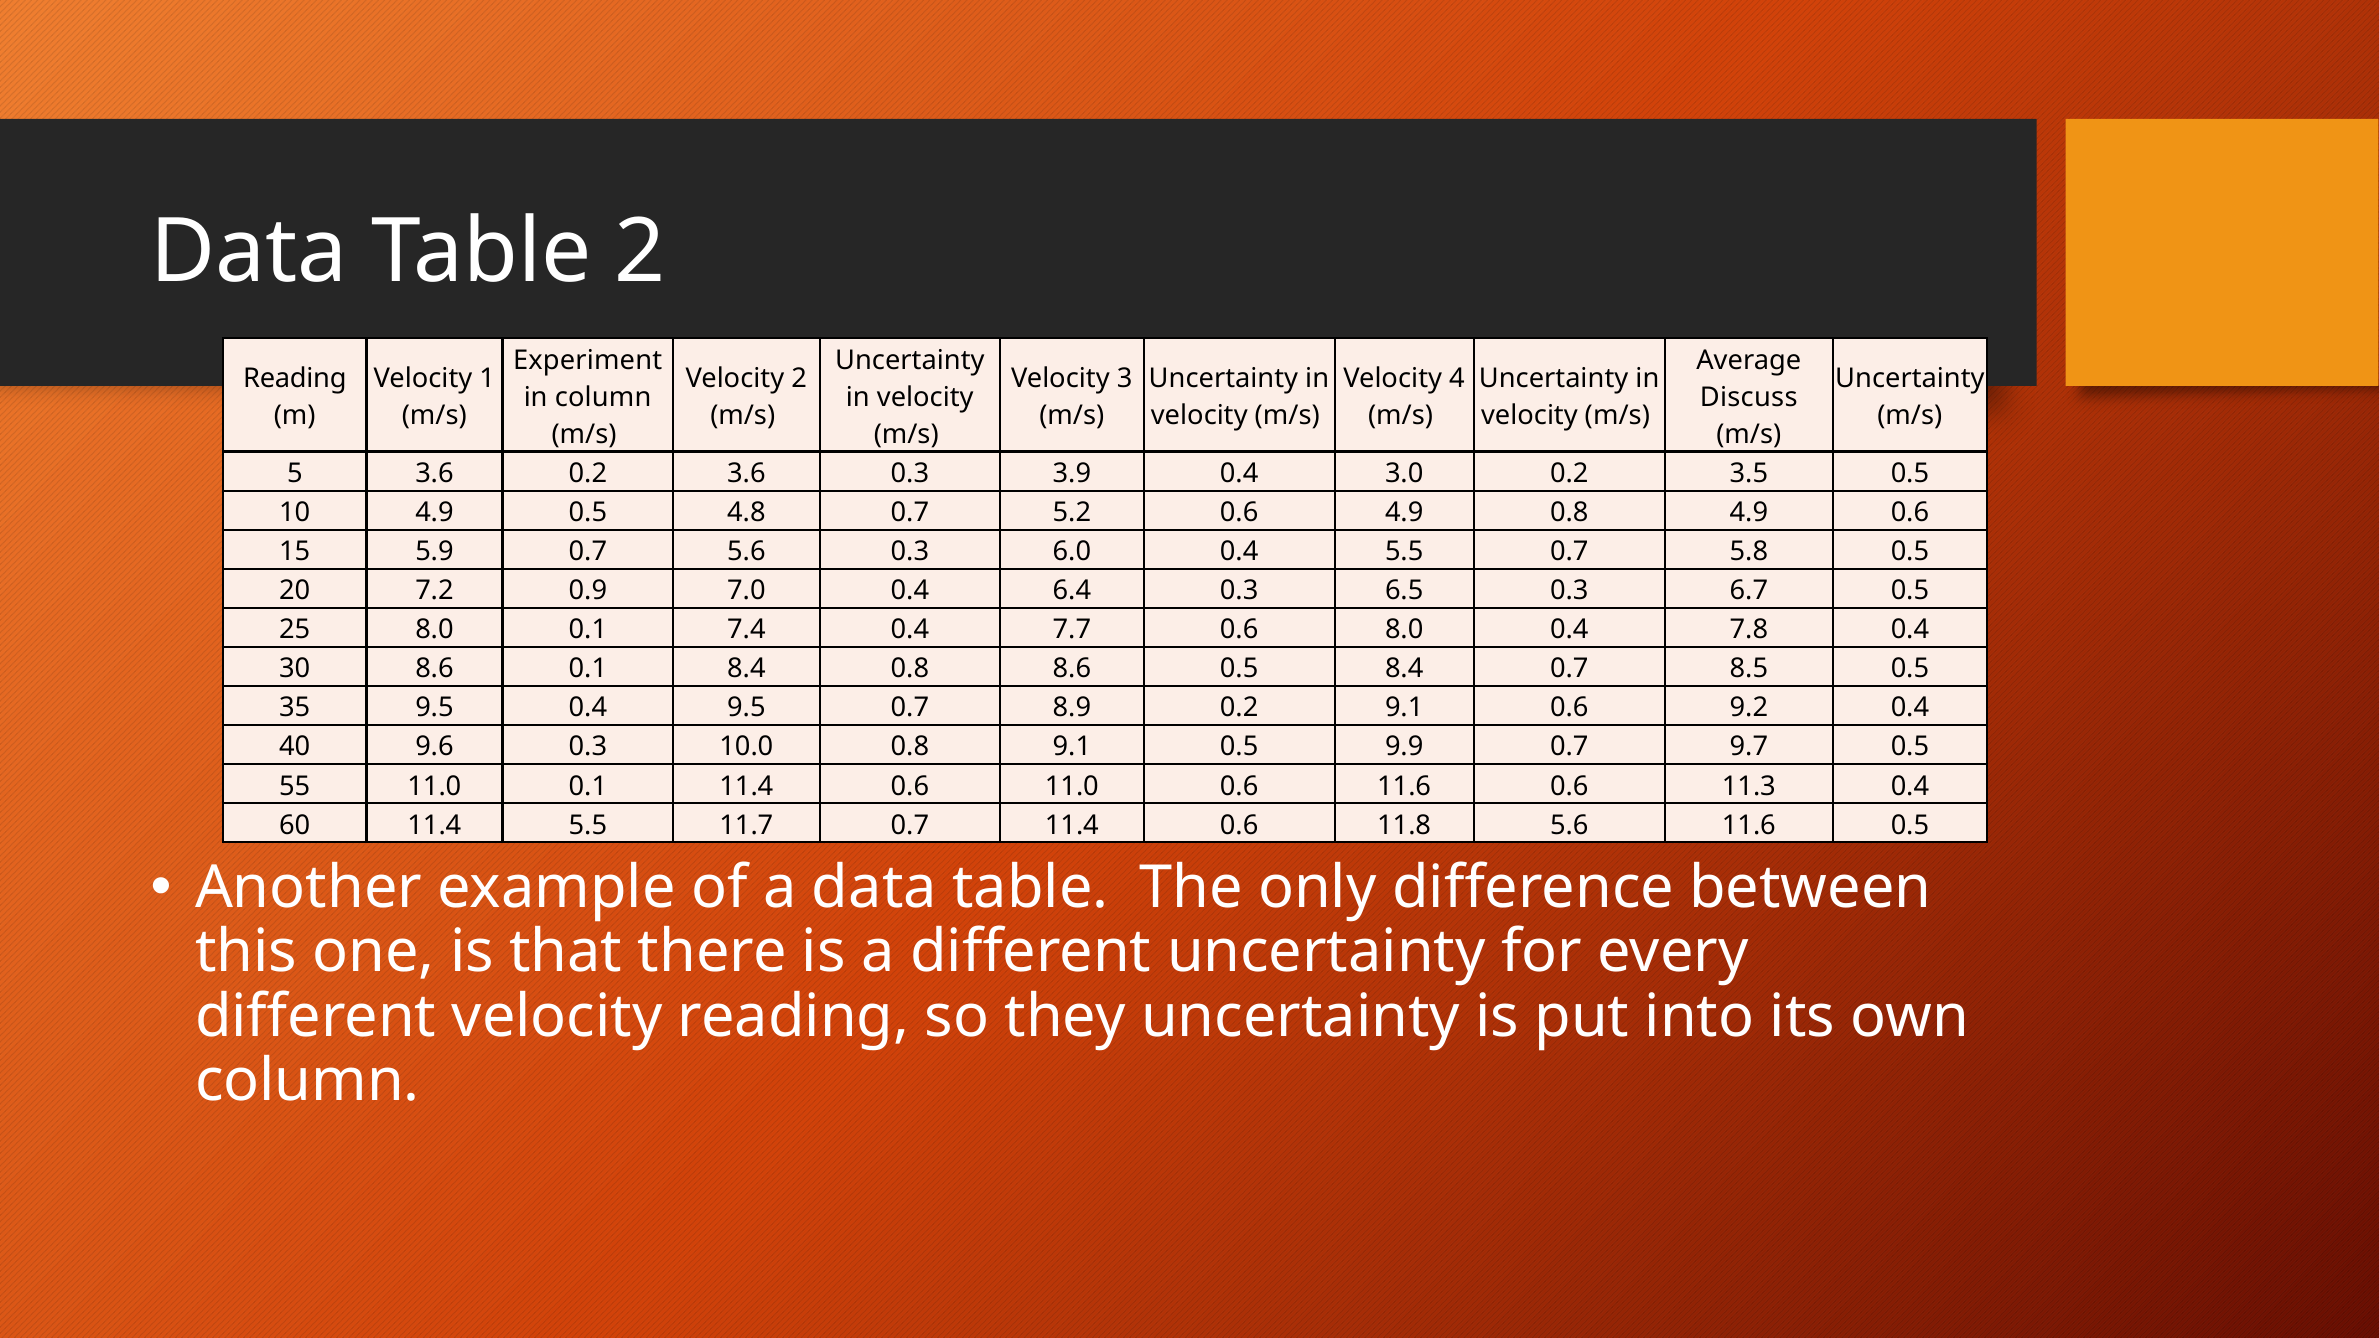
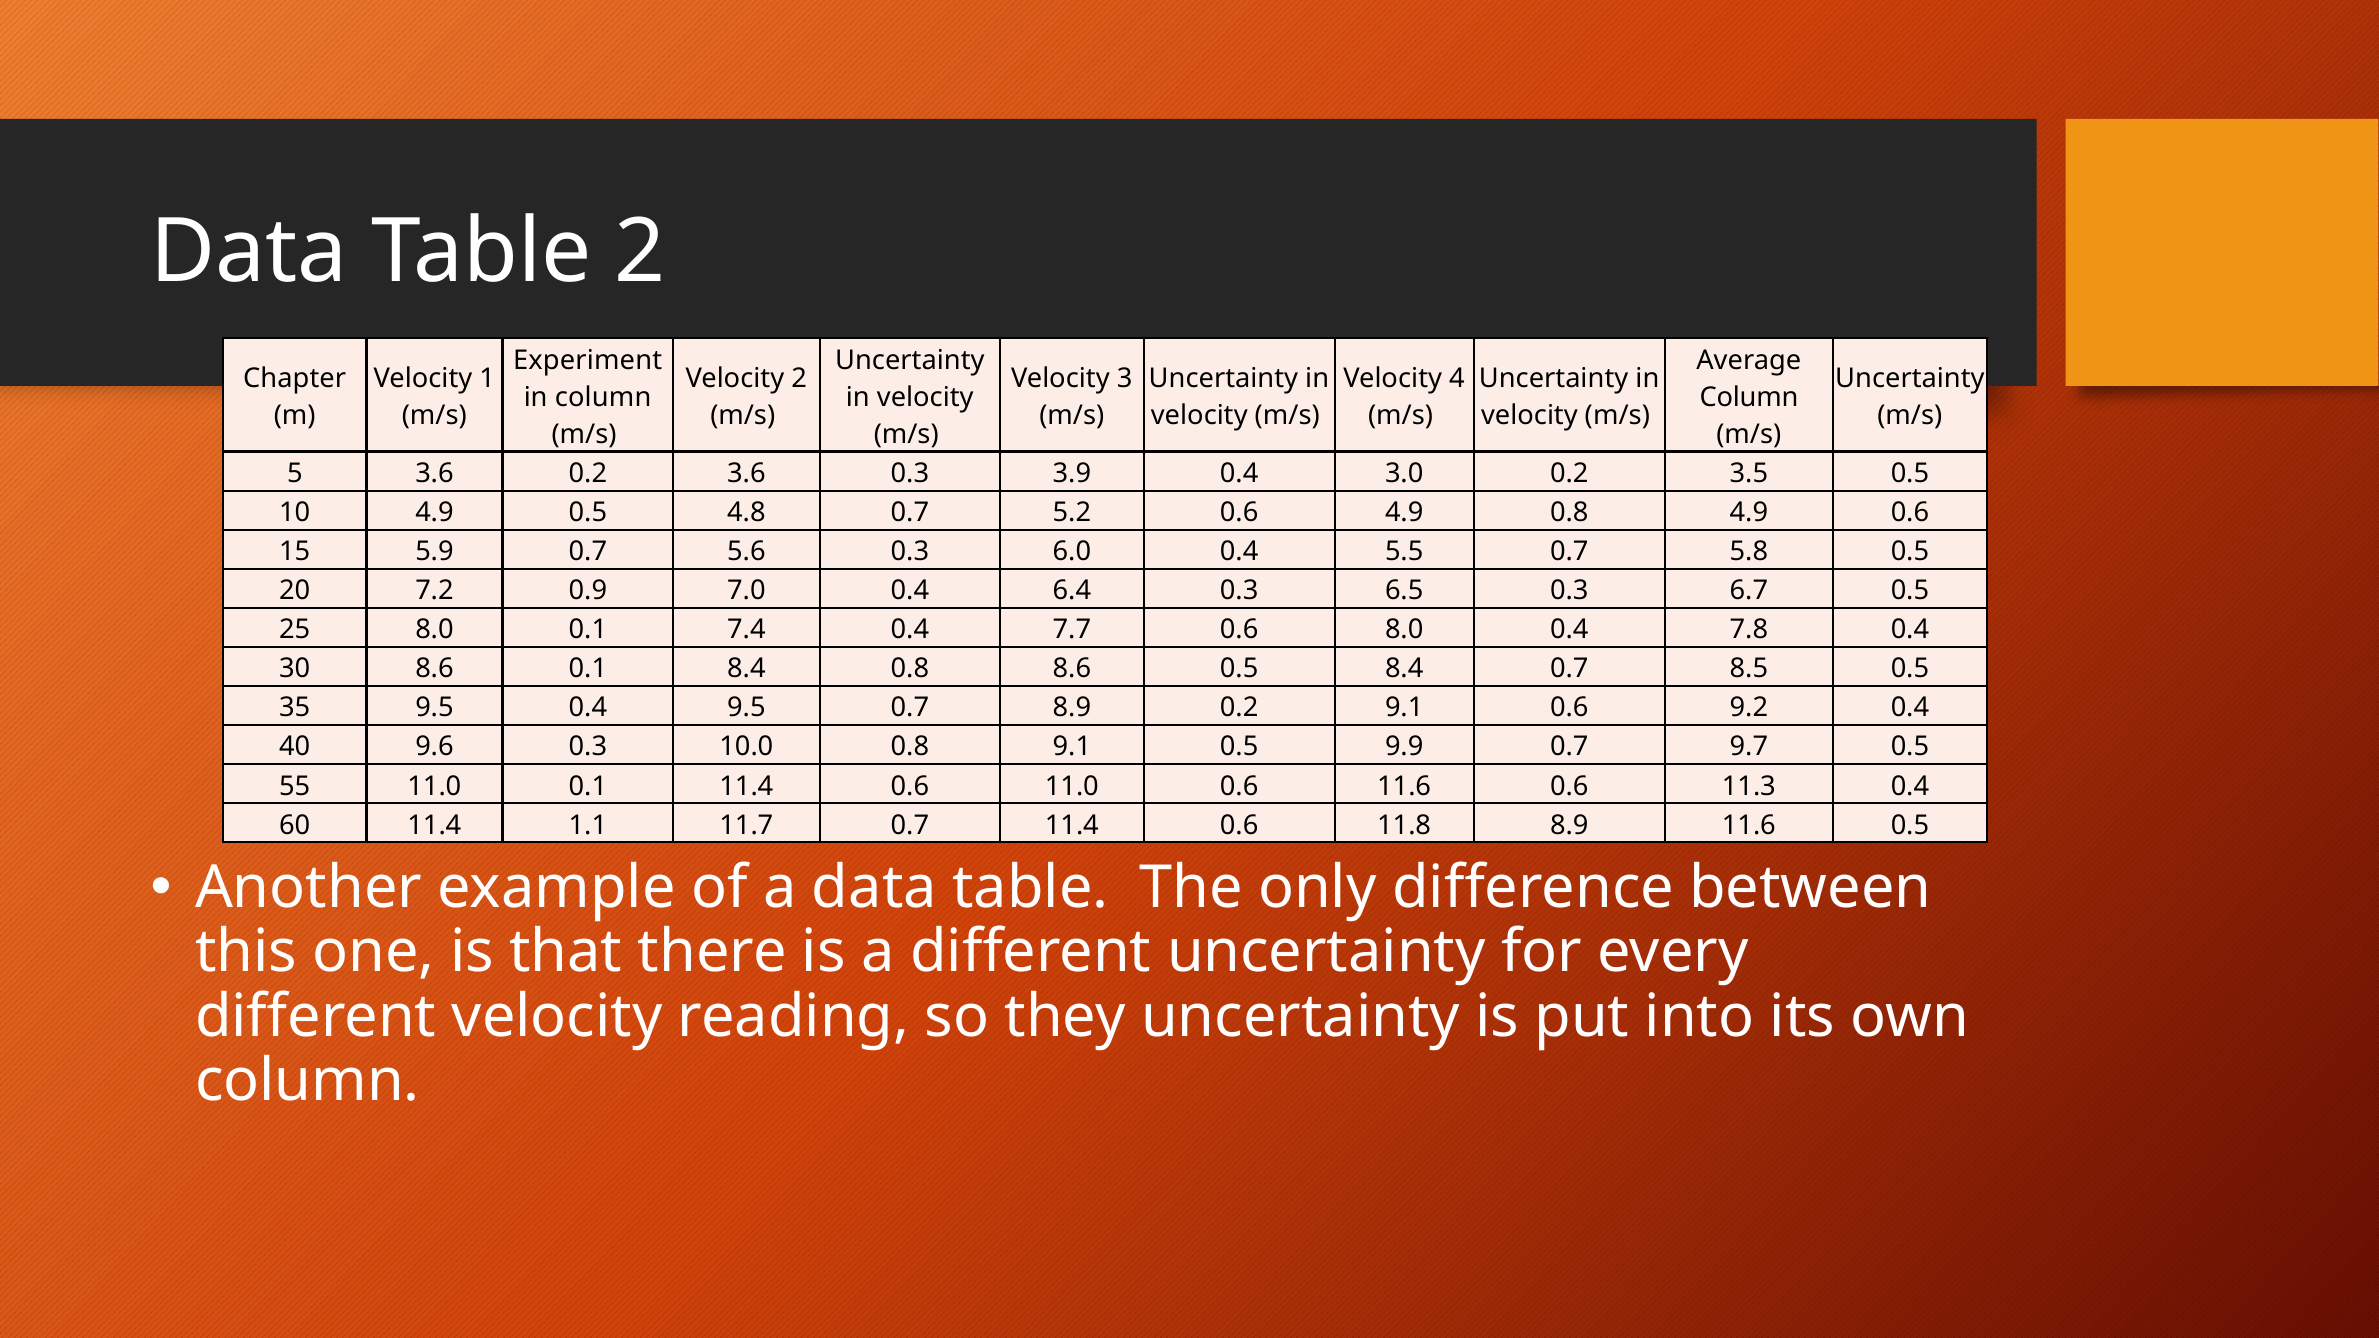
Reading: Reading -> Chapter (295, 379)
Discuss: Discuss -> Column (1749, 397)
11.4 5.5: 5.5 -> 1.1 (588, 825)
11.8 5.6: 5.6 -> 8.9 (1569, 825)
